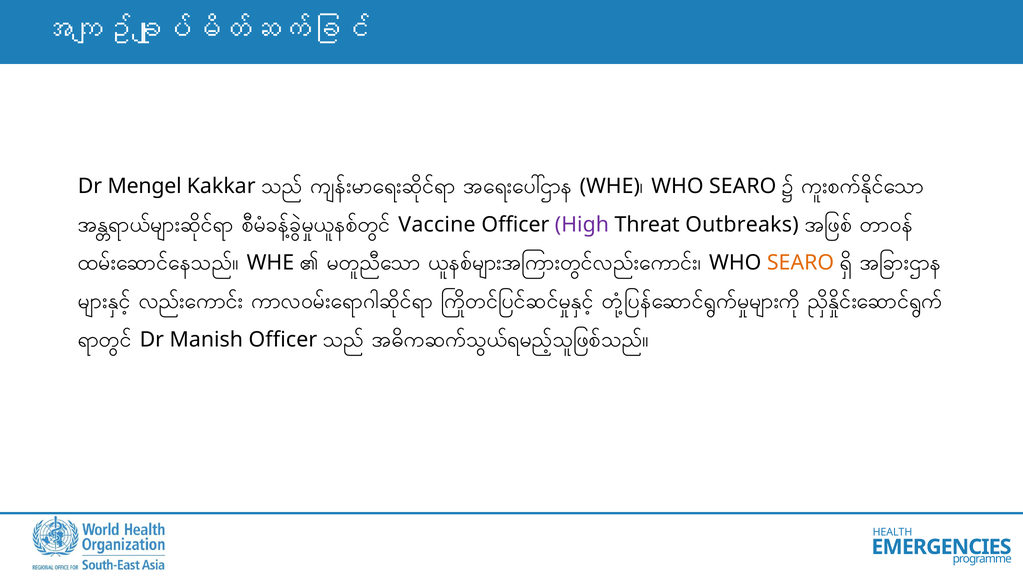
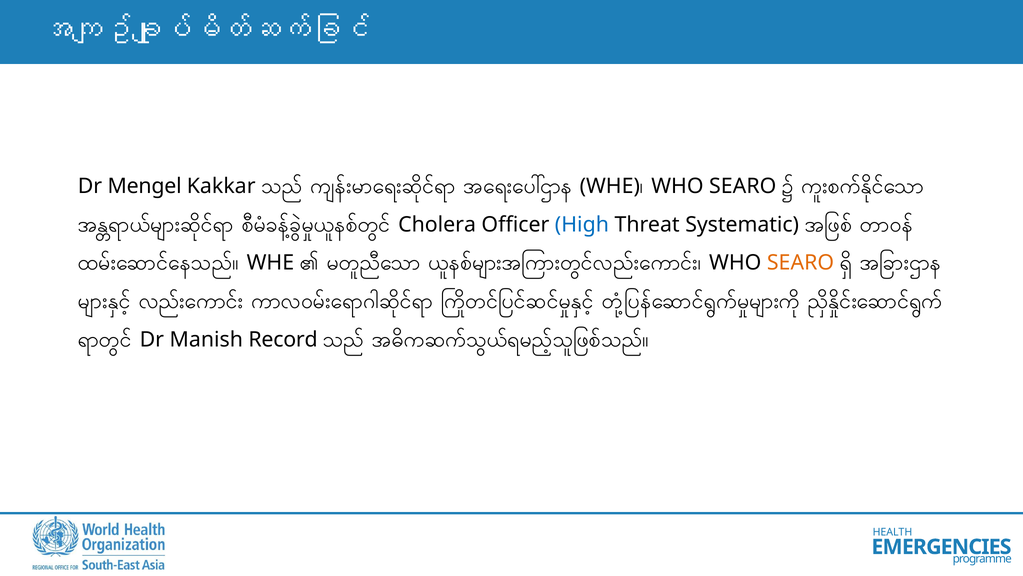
Vaccine: Vaccine -> Cholera (437, 224)
High colour: purple -> blue (582, 224)
Outbreaks: Outbreaks -> Systematic (742, 224)
Manish Officer: Officer -> Record (283, 339)
